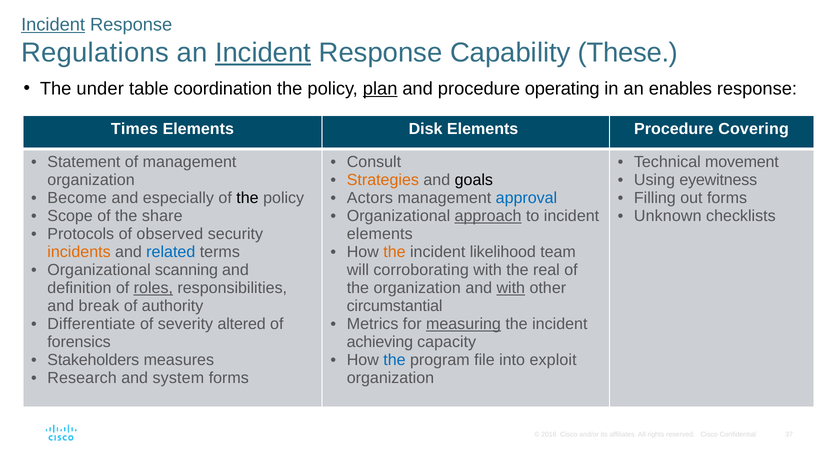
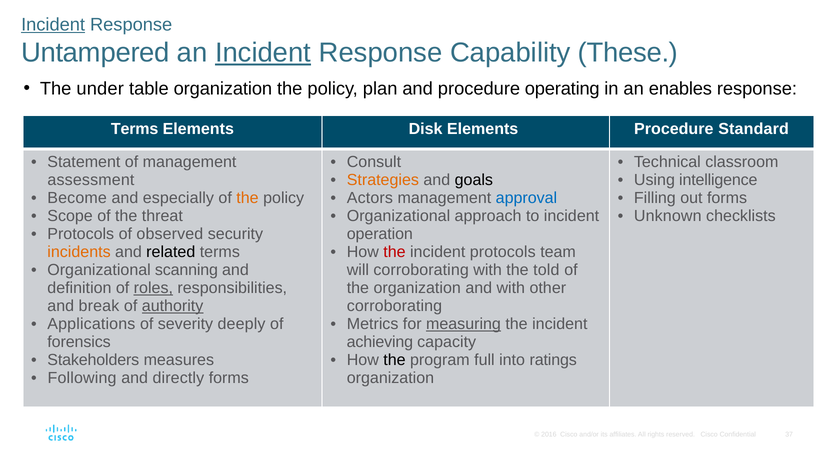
Regulations: Regulations -> Untampered (95, 53)
table coordination: coordination -> organization (223, 89)
plan underline: present -> none (380, 89)
Times: Times -> Terms (135, 129)
Covering: Covering -> Standard (754, 129)
movement: movement -> classroom (742, 162)
organization: organization -> assessment (91, 180)
eyewitness: eyewitness -> intelligence (718, 180)
the colour: black -> orange (247, 198)
share: share -> threat (162, 216)
approach underline: present -> none (488, 216)
elements: elements -> operation (380, 234)
related colour: blue -> black (171, 252)
the colour: orange -> red (394, 252)
incident likelihood: likelihood -> protocols (503, 252)
real: real -> told (546, 270)
with underline: present -> none (511, 288)
authority underline: none -> present (173, 306)
circumstantial: circumstantial -> corroborating (394, 306)
Differentiate: Differentiate -> Applications (91, 324)
altered: altered -> deeply (242, 324)
the colour: blue -> black (394, 360)
file: file -> full (484, 360)
exploit: exploit -> ratings (553, 360)
Research: Research -> Following (82, 378)
system: system -> directly (178, 378)
